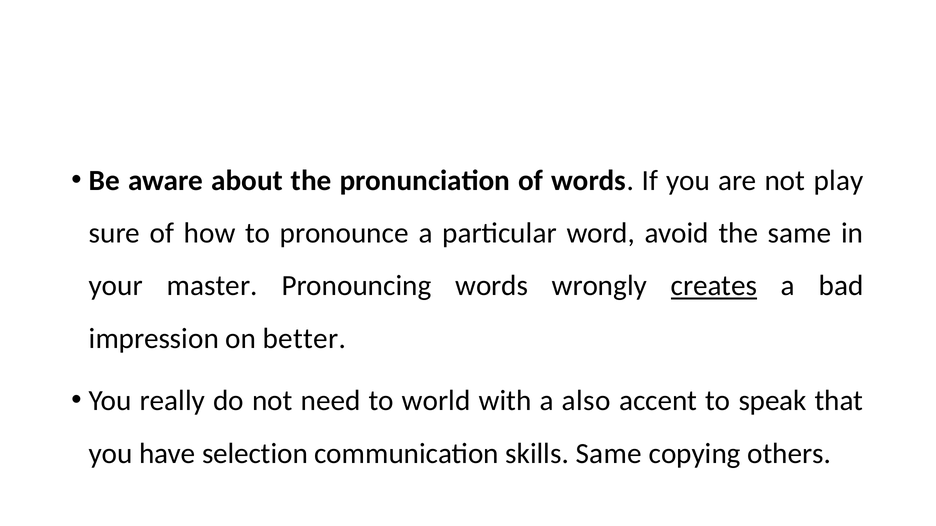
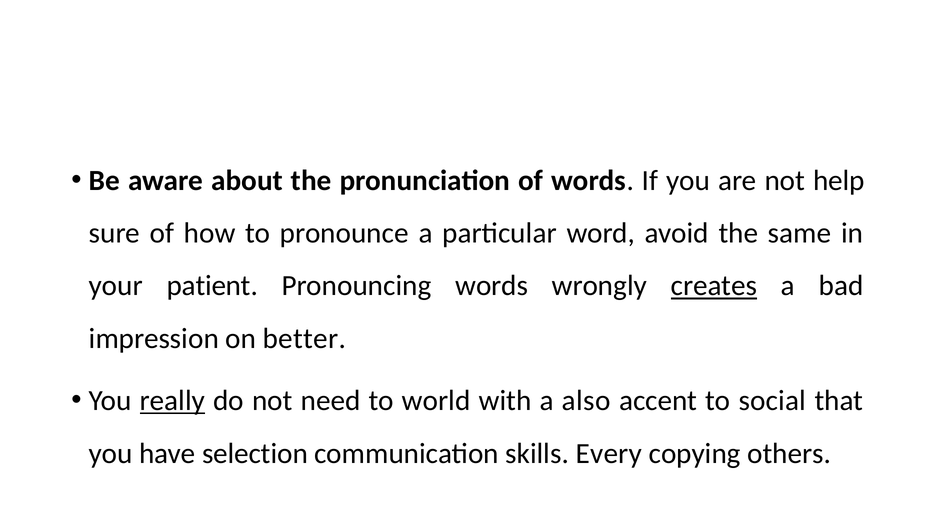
play: play -> help (839, 181)
master: master -> patient (212, 286)
really underline: none -> present (172, 401)
speak: speak -> social (772, 401)
skills Same: Same -> Every (609, 454)
